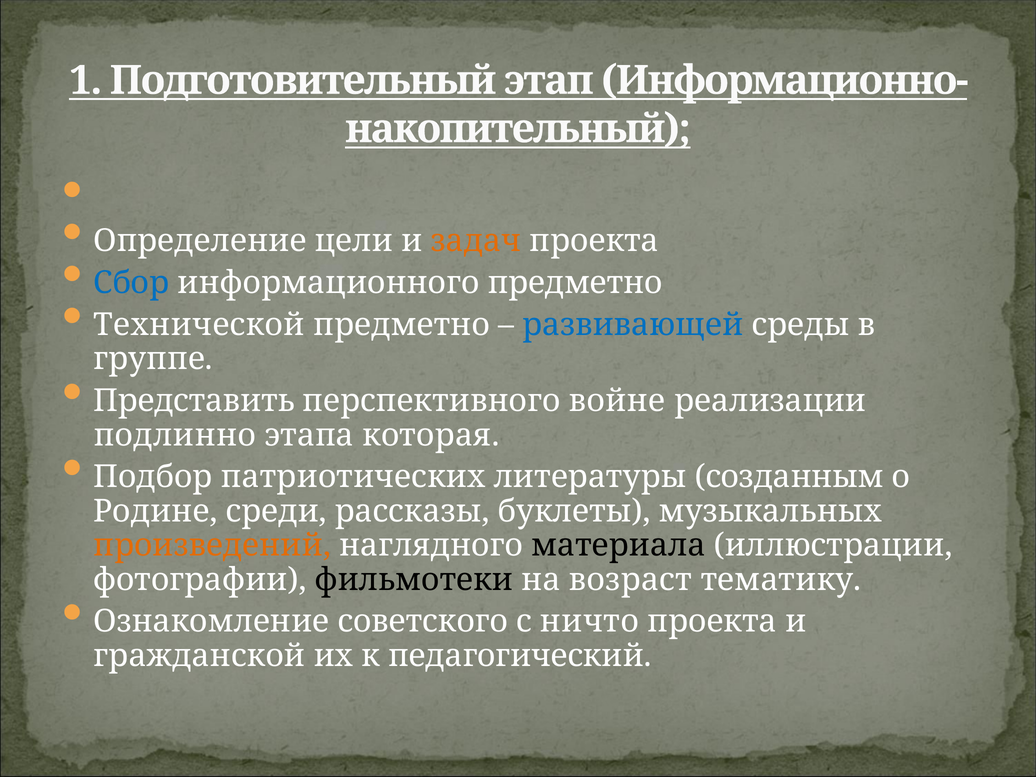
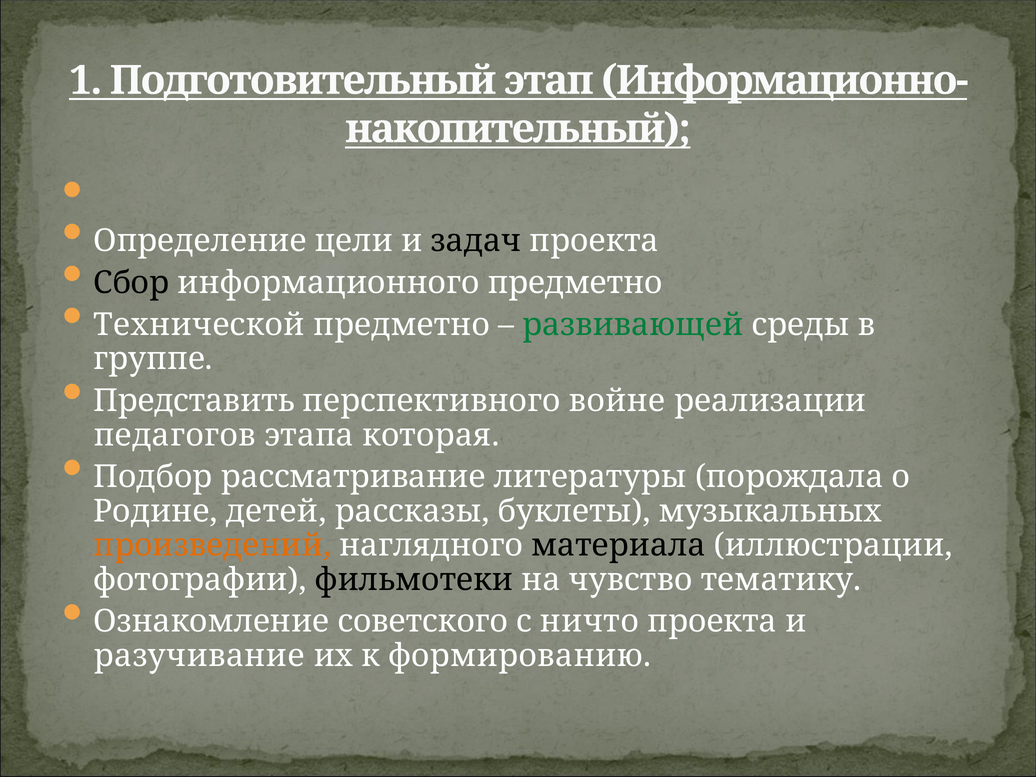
задач colour: orange -> black (476, 241)
Сбор colour: blue -> black (131, 283)
развивающей colour: blue -> green (633, 325)
подлинно: подлинно -> педагогов (175, 435)
патриотических: патриотических -> рассматривание (353, 477)
созданным: созданным -> порождала (789, 477)
среди: среди -> детей (276, 511)
возраст: возраст -> чувство (631, 580)
гражданской: гражданской -> разучивание (199, 656)
педагогический: педагогический -> формированию (520, 656)
